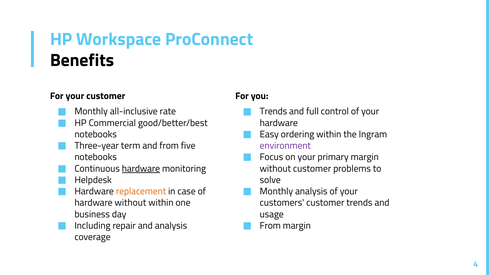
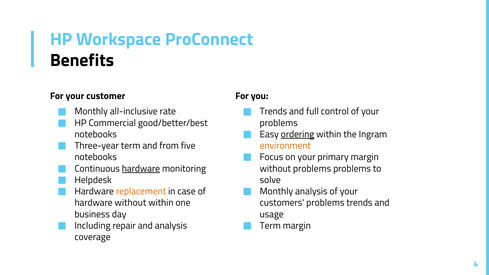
hardware: hardware -> problems (279, 123)
ordering underline: none -> present (298, 134)
environment colour: purple -> orange (285, 146)
without customer: customer -> problems (312, 169)
customers customer: customer -> problems (325, 203)
From: From -> Term (270, 226)
